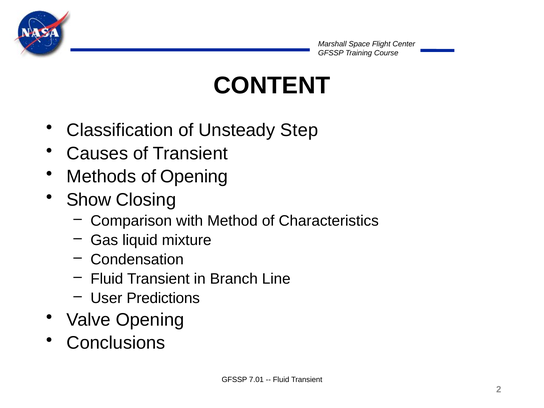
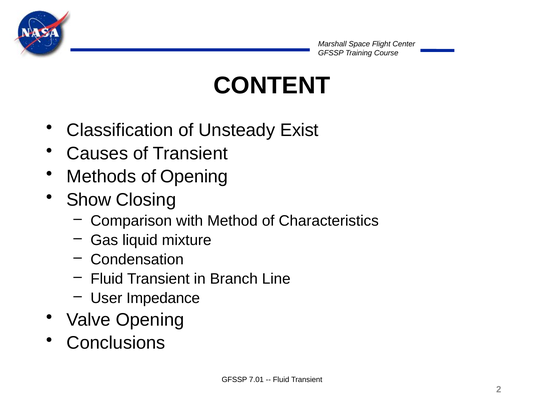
Step: Step -> Exist (299, 130)
Predictions: Predictions -> Impedance (163, 298)
